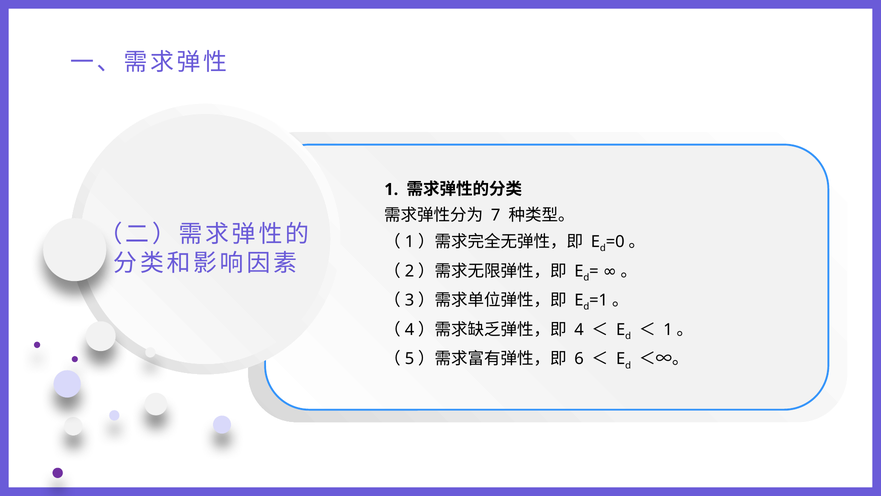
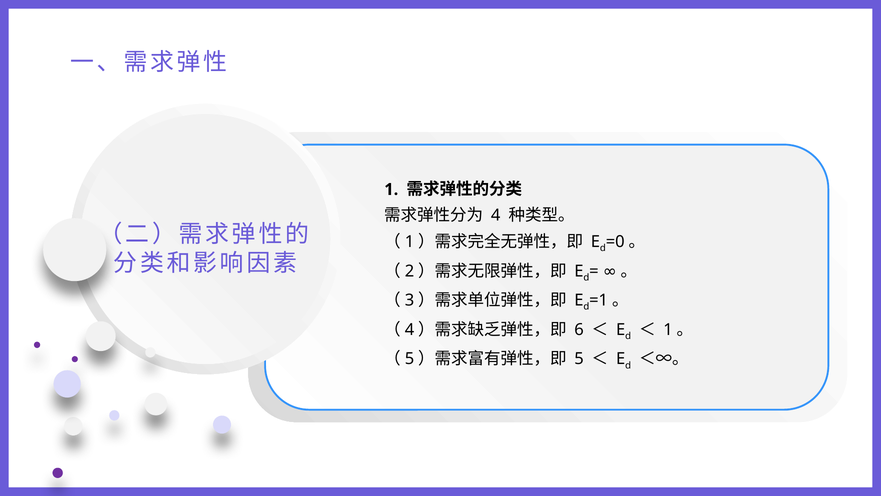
7: 7 -> 4 (496, 215)
4: 4 -> 6 (579, 329)
6: 6 -> 5 (579, 359)
